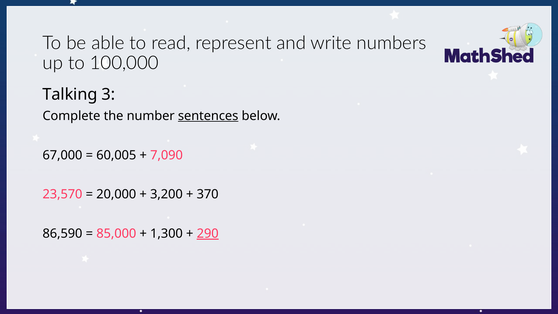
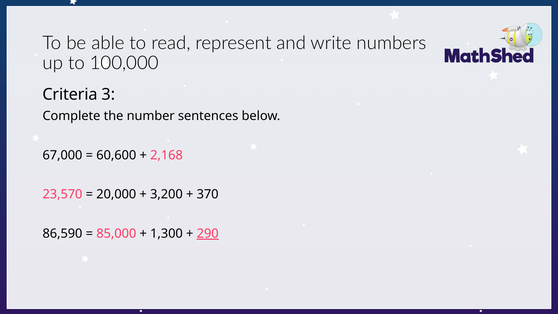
Talking: Talking -> Criteria (70, 94)
sentences underline: present -> none (208, 116)
60,005: 60,005 -> 60,600 (116, 155)
7,090: 7,090 -> 2,168 (167, 155)
